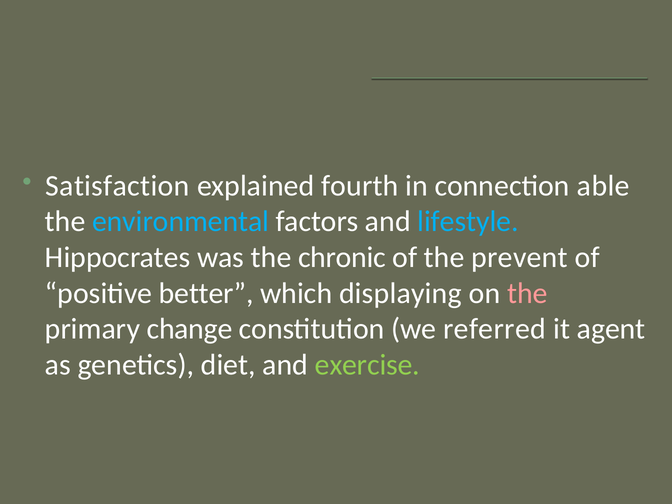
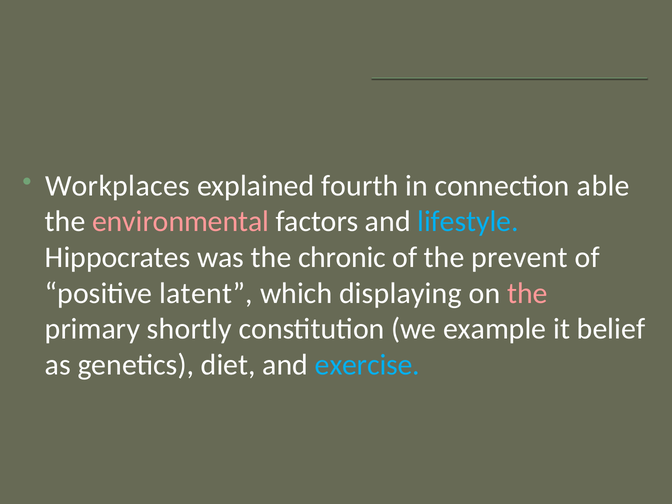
Satisfaction: Satisfaction -> Workplaces (117, 186)
environmental colour: light blue -> pink (181, 222)
better: better -> latent (206, 293)
change: change -> shortly (189, 329)
referred: referred -> example (495, 329)
agent: agent -> belief (611, 329)
exercise colour: light green -> light blue (367, 365)
